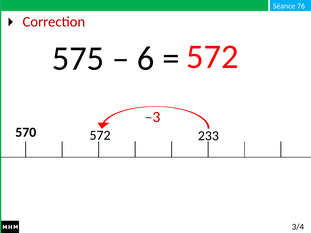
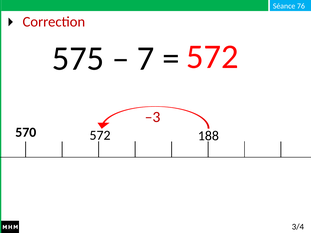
6: 6 -> 7 (146, 59)
233: 233 -> 188 (208, 136)
